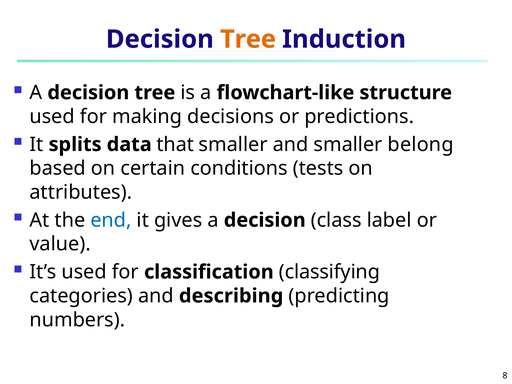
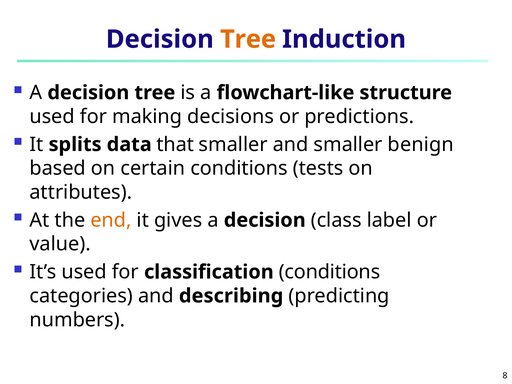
belong: belong -> benign (421, 144)
end colour: blue -> orange (111, 220)
classification classifying: classifying -> conditions (330, 272)
